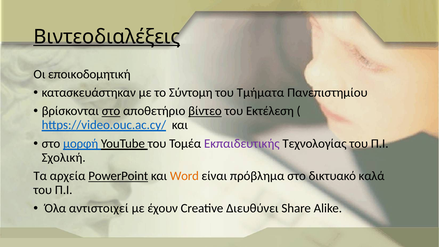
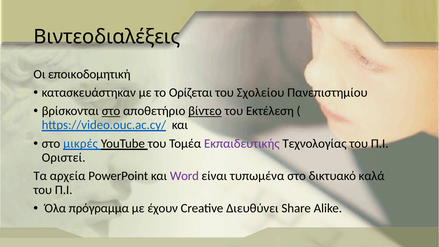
Βιντεοδιαλέξεις underline: present -> none (107, 37)
Σύντομη: Σύντομη -> Ορίζεται (191, 93)
Τμήματα: Τμήματα -> Σχολείου (260, 93)
μορφή: μορφή -> μικρές (81, 144)
Σχολική: Σχολική -> Οριστεί (64, 158)
PowerPoint underline: present -> none (118, 176)
Word colour: orange -> purple (184, 176)
πρόβλημα: πρόβλημα -> τυπωμένα (257, 176)
αντιστοιχεί: αντιστοιχεί -> πρόγραμμα (99, 208)
